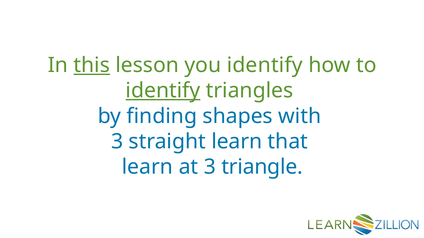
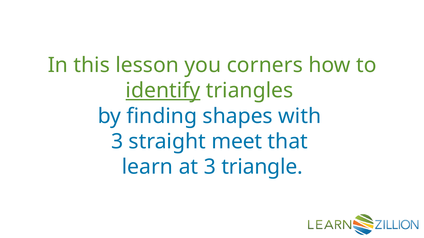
this underline: present -> none (92, 65)
you identify: identify -> corners (265, 65)
straight learn: learn -> meet (237, 142)
